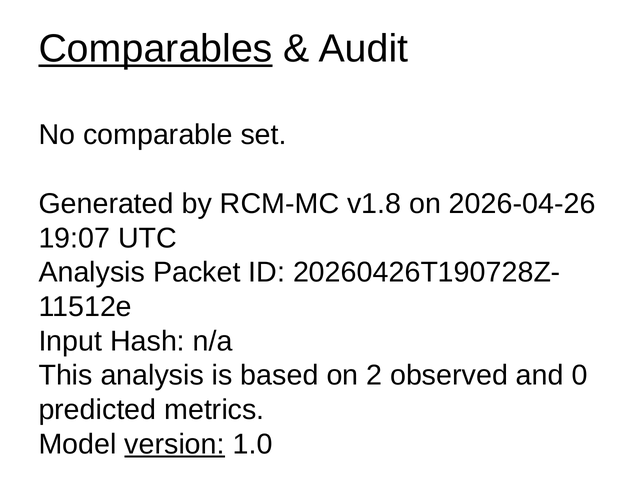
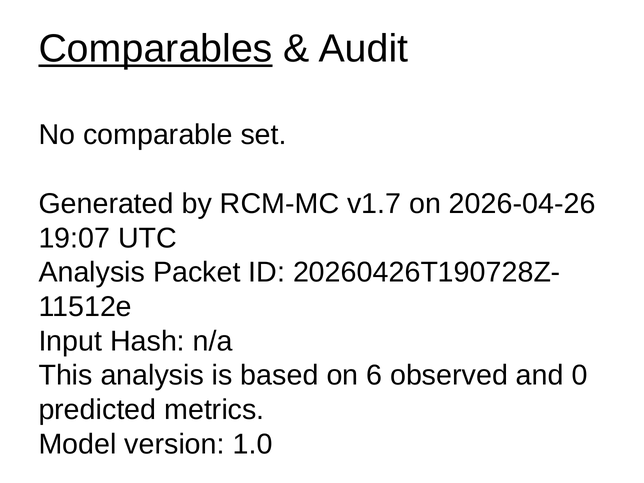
v1.8: v1.8 -> v1.7 (374, 204)
2: 2 -> 6 (374, 376)
version underline: present -> none (175, 444)
